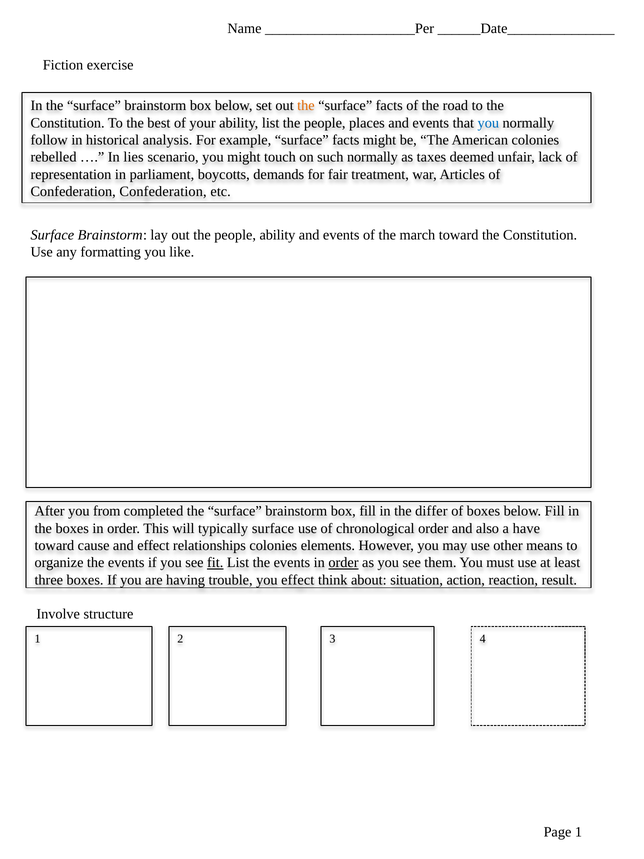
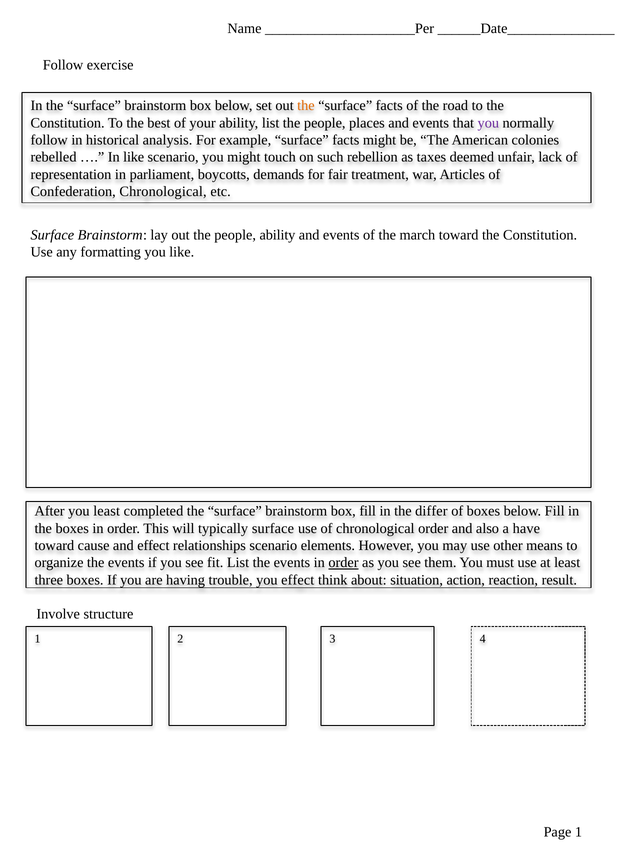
Fiction: Fiction -> Follow (63, 65)
you colour: blue -> purple (488, 123)
In lies: lies -> like (134, 157)
such normally: normally -> rebellion (372, 157)
Confederation Confederation: Confederation -> Chronological (163, 191)
you from: from -> least (107, 511)
relationships colonies: colonies -> scenario (273, 545)
fit underline: present -> none (215, 563)
